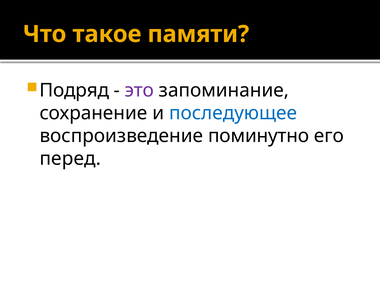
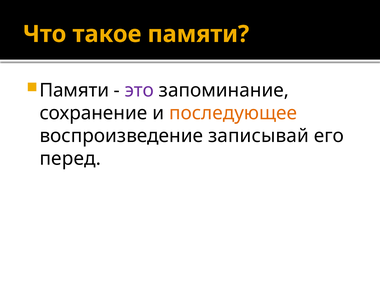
Подряд: Подряд -> Памяти (74, 90)
последующее colour: blue -> orange (233, 113)
поминутно: поминутно -> записывай (258, 136)
